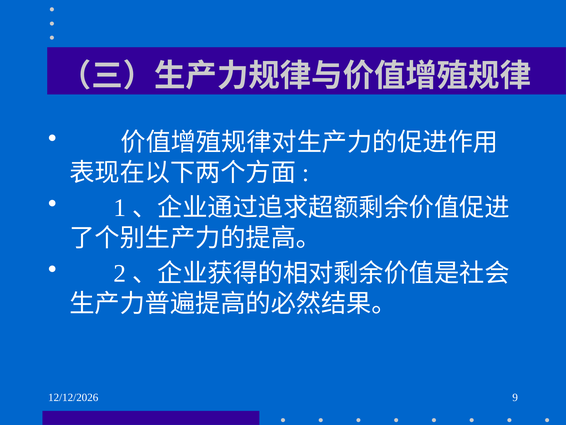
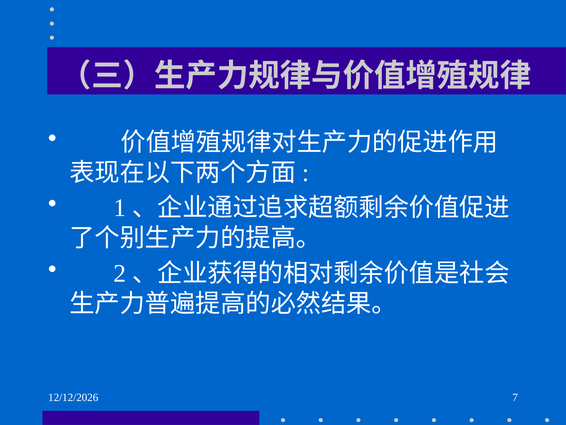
9: 9 -> 7 (515, 397)
